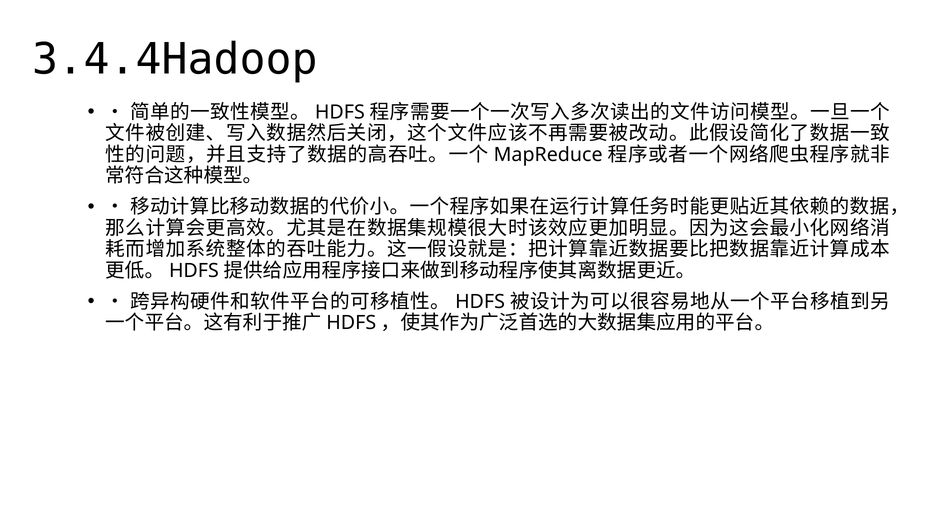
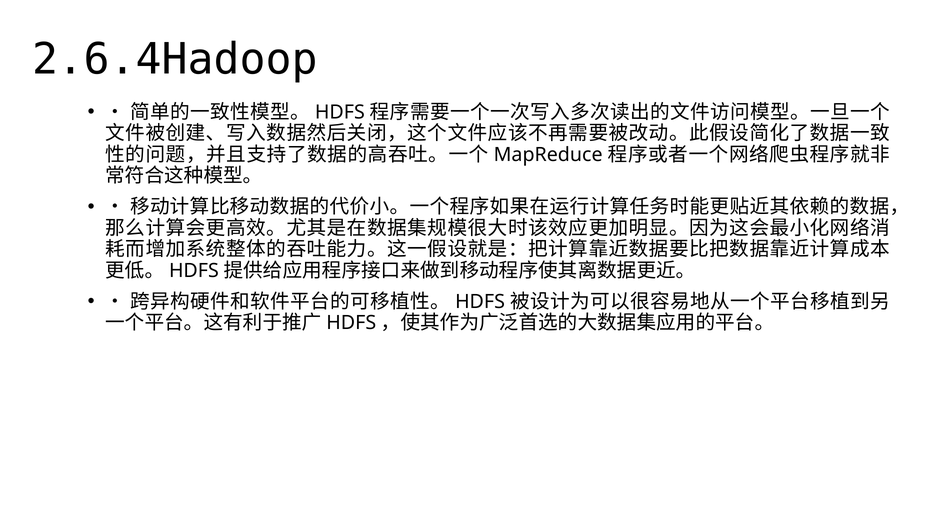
3.4.4Hadoop: 3.4.4Hadoop -> 2.6.4Hadoop (175, 59)
